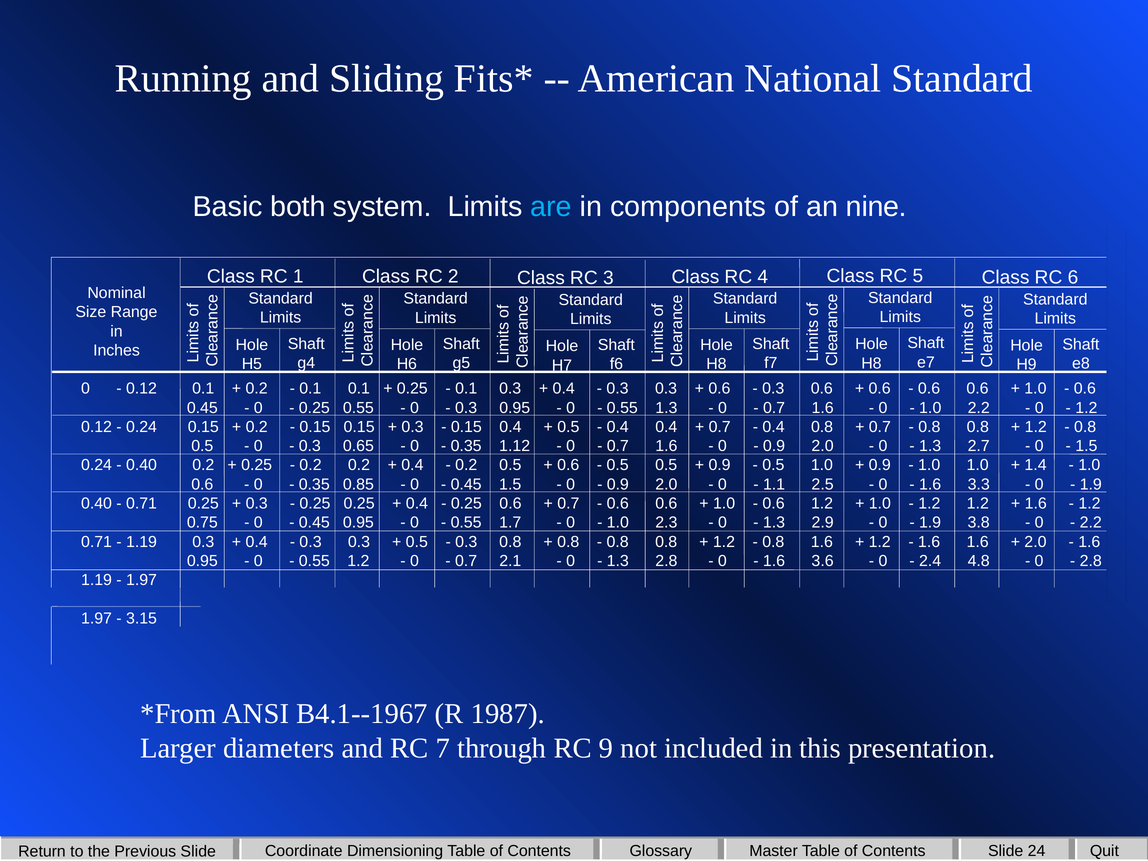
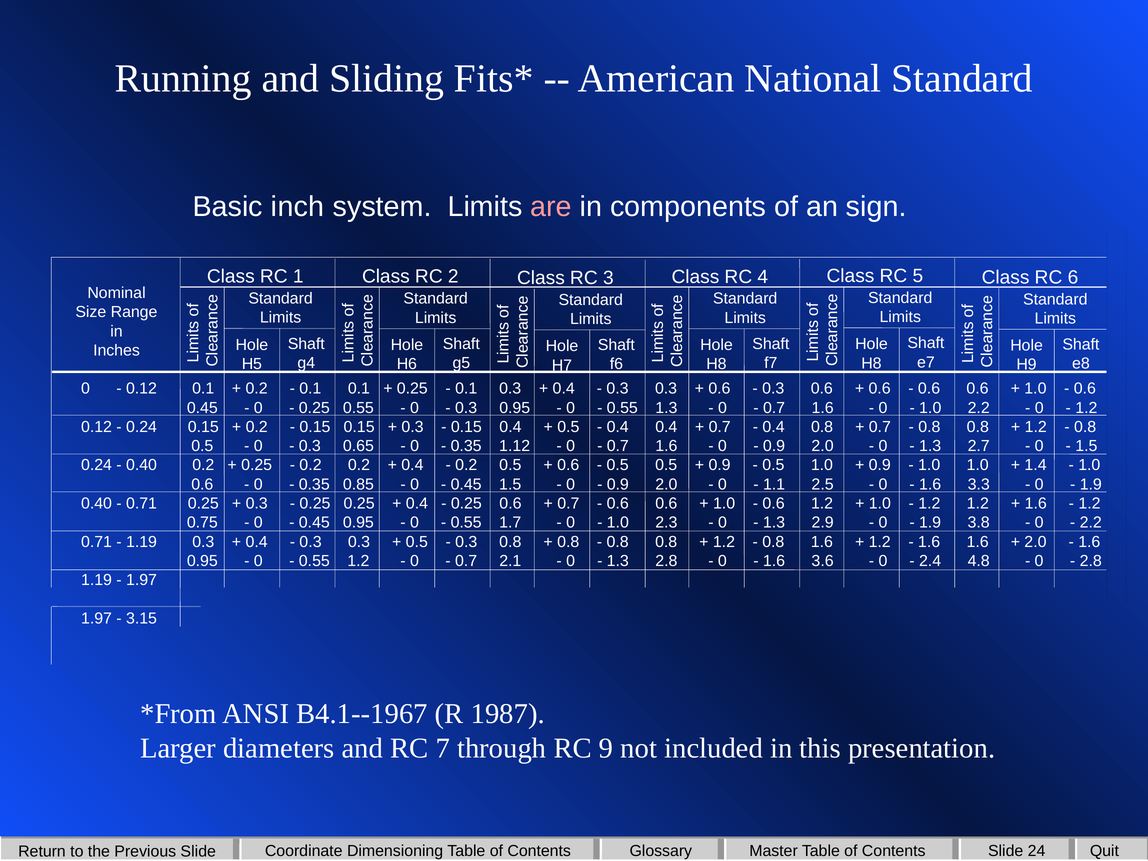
both: both -> inch (298, 207)
are colour: light blue -> pink (551, 207)
nine: nine -> sign (876, 207)
